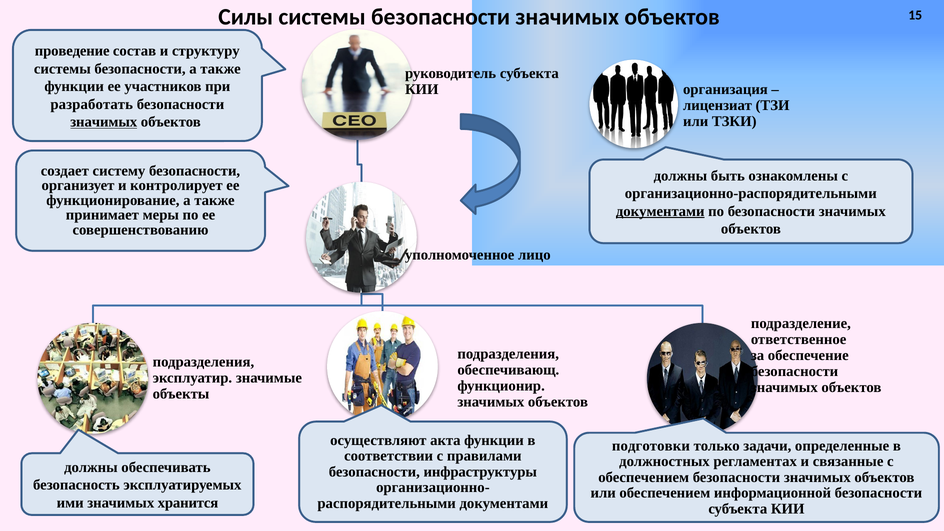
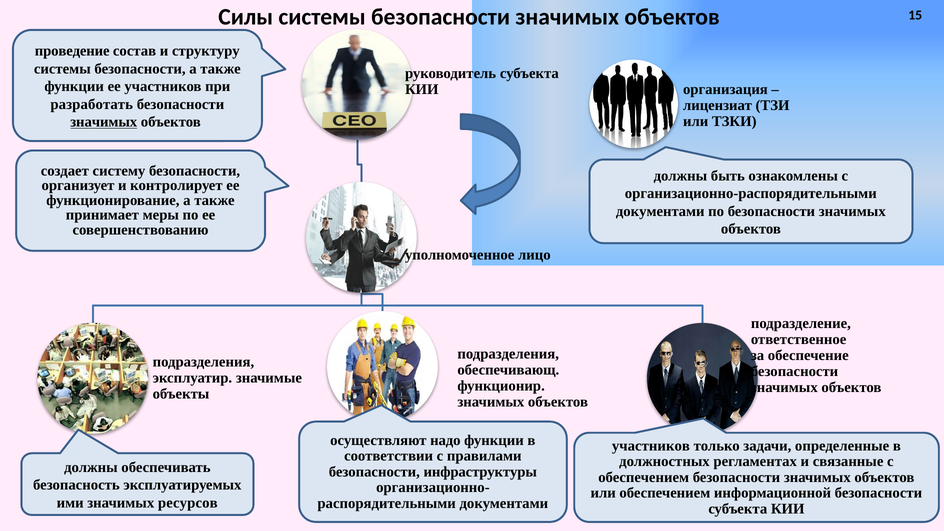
документами underline: present -> none (660, 211)
акта: акта -> надо (445, 440)
подготовки: подготовки -> участников (651, 446)
хранится: хранится -> ресурсов (188, 503)
